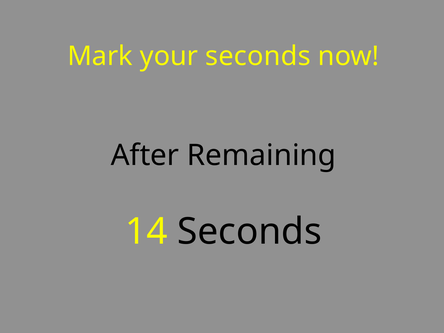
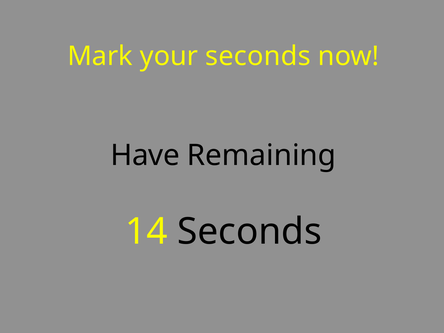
After: After -> Have (145, 156)
